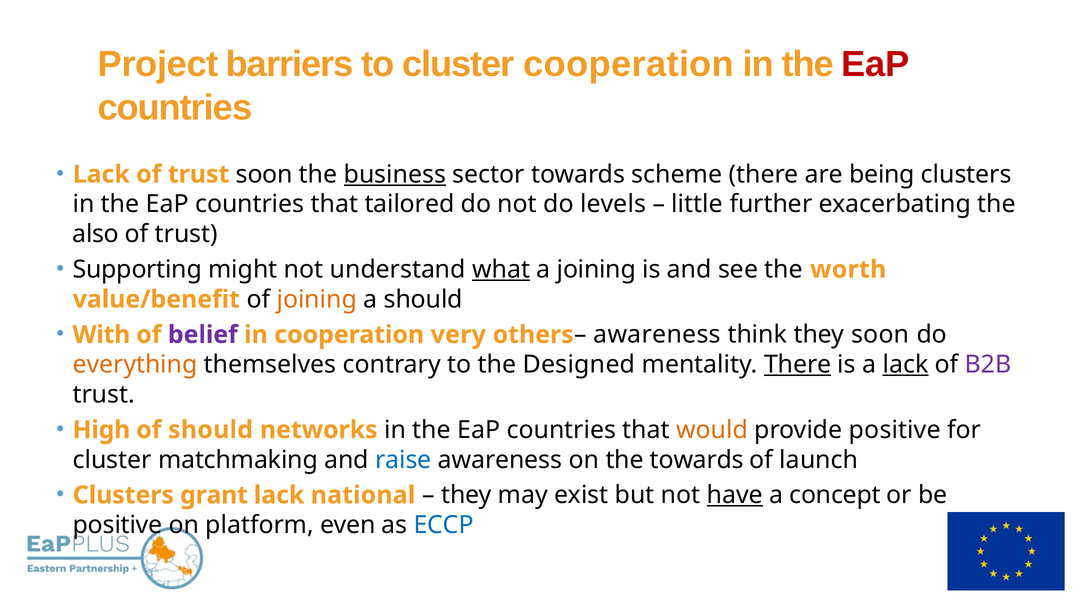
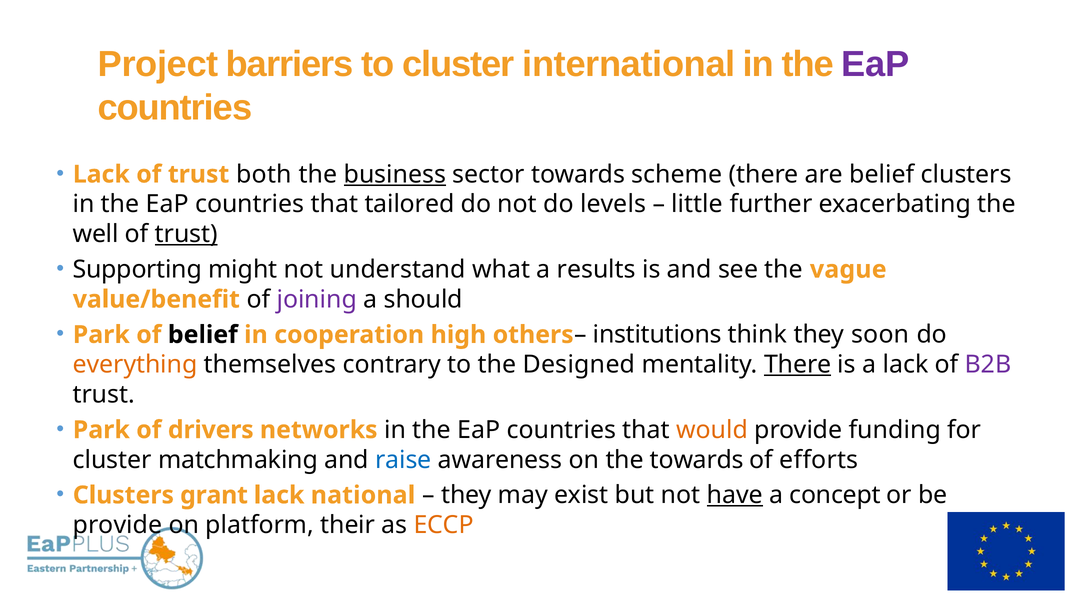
cluster cooperation: cooperation -> international (629, 64)
EaP colour: red -> purple (875, 64)
trust soon: soon -> both (264, 174)
are being: being -> belief (882, 174)
also: also -> well (96, 234)
trust underline: none -> present (186, 234)
what underline: present -> none (501, 269)
a joining: joining -> results (596, 269)
worth: worth -> vague (848, 269)
joining colour: orange -> purple (317, 299)
With: With -> Park (101, 335)
belief colour: purple -> black (203, 335)
very: very -> high (458, 335)
awareness: awareness -> institutions (657, 335)
lack underline: present -> none (906, 365)
High: High -> Park (101, 430)
of should: should -> drivers (211, 430)
provide positive: positive -> funding (895, 430)
launch: launch -> efforts (819, 460)
positive: positive -> provide (117, 525)
even: even -> their (348, 525)
ECCP colour: blue -> orange (444, 525)
